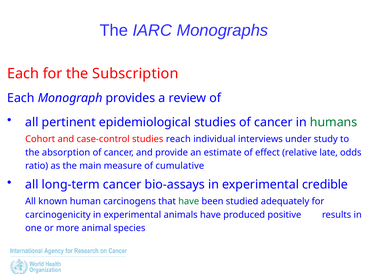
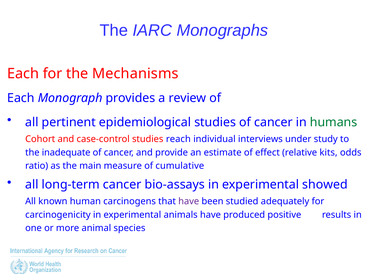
Subscription: Subscription -> Mechanisms (135, 73)
absorption: absorption -> inadequate (66, 152)
late: late -> kits (329, 152)
credible: credible -> showed (325, 184)
have colour: green -> purple (189, 201)
